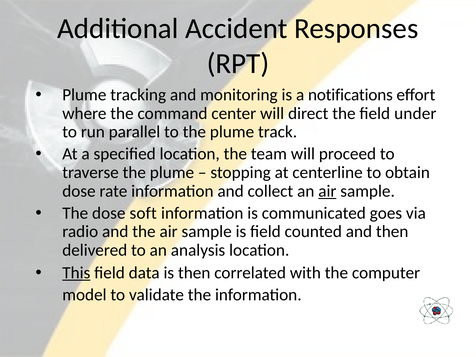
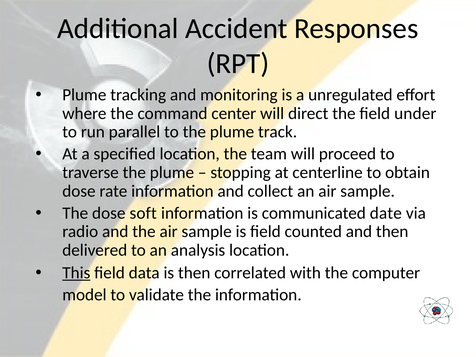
notifications: notifications -> unregulated (350, 95)
air underline: present -> none (327, 191)
goes: goes -> date (386, 213)
